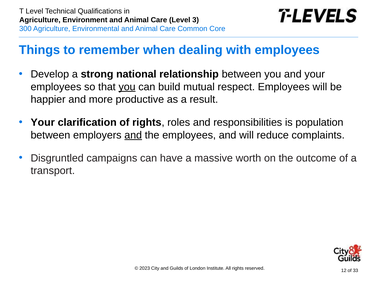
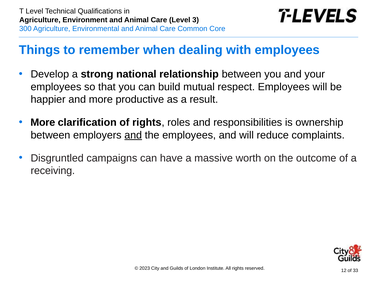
you underline: present -> none (127, 87)
Your: Your -> More (43, 122)
population: population -> ownership (319, 122)
transport: transport -> receiving (53, 171)
